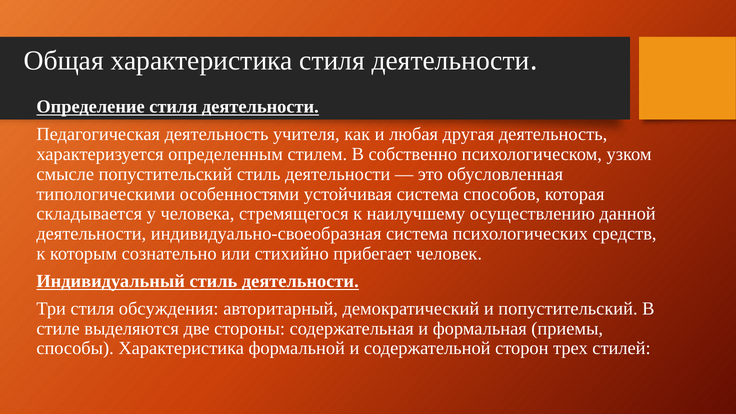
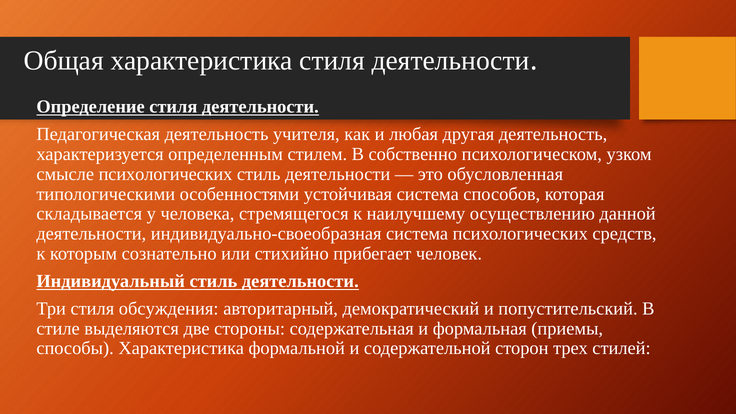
смысле попустительский: попустительский -> психологических (166, 174)
